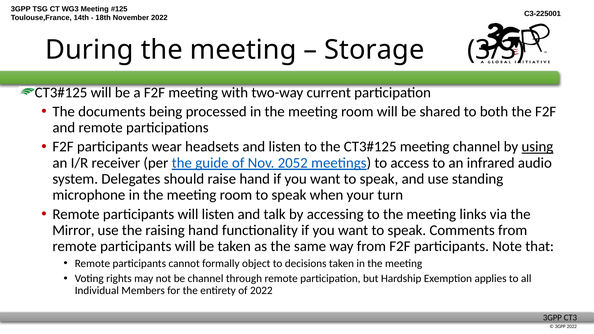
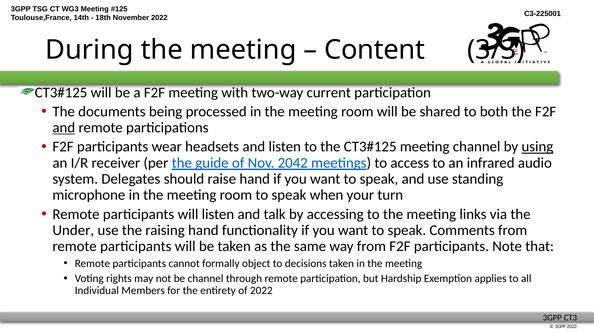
Storage: Storage -> Content (374, 50)
and underline: none -> present (64, 128)
2052: 2052 -> 2042 (293, 163)
Mirror: Mirror -> Under (73, 230)
